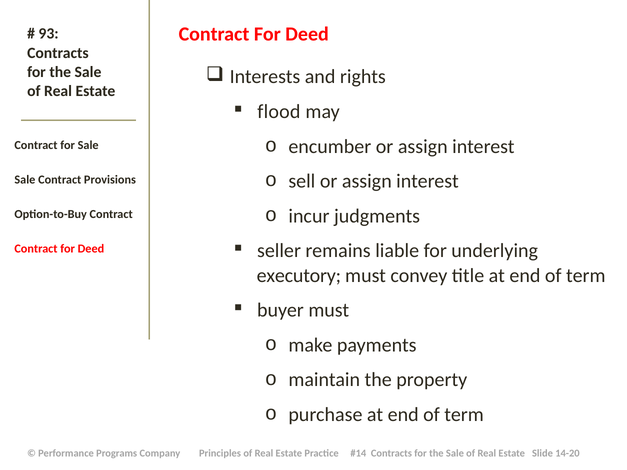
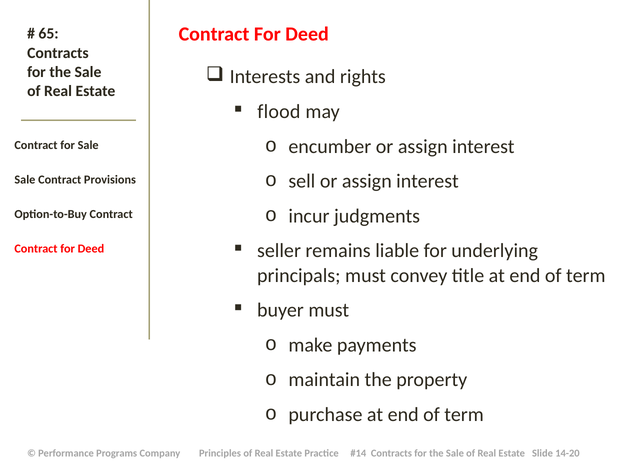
93: 93 -> 65 (49, 34)
executory: executory -> principals (299, 276)
